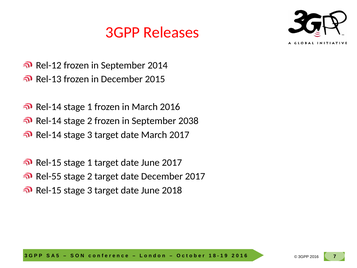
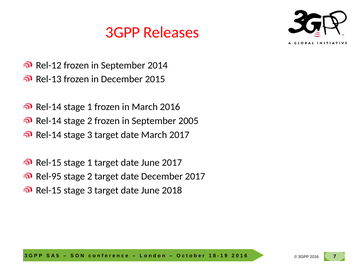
2038: 2038 -> 2005 (188, 121)
Rel-55: Rel-55 -> Rel-95 (49, 176)
